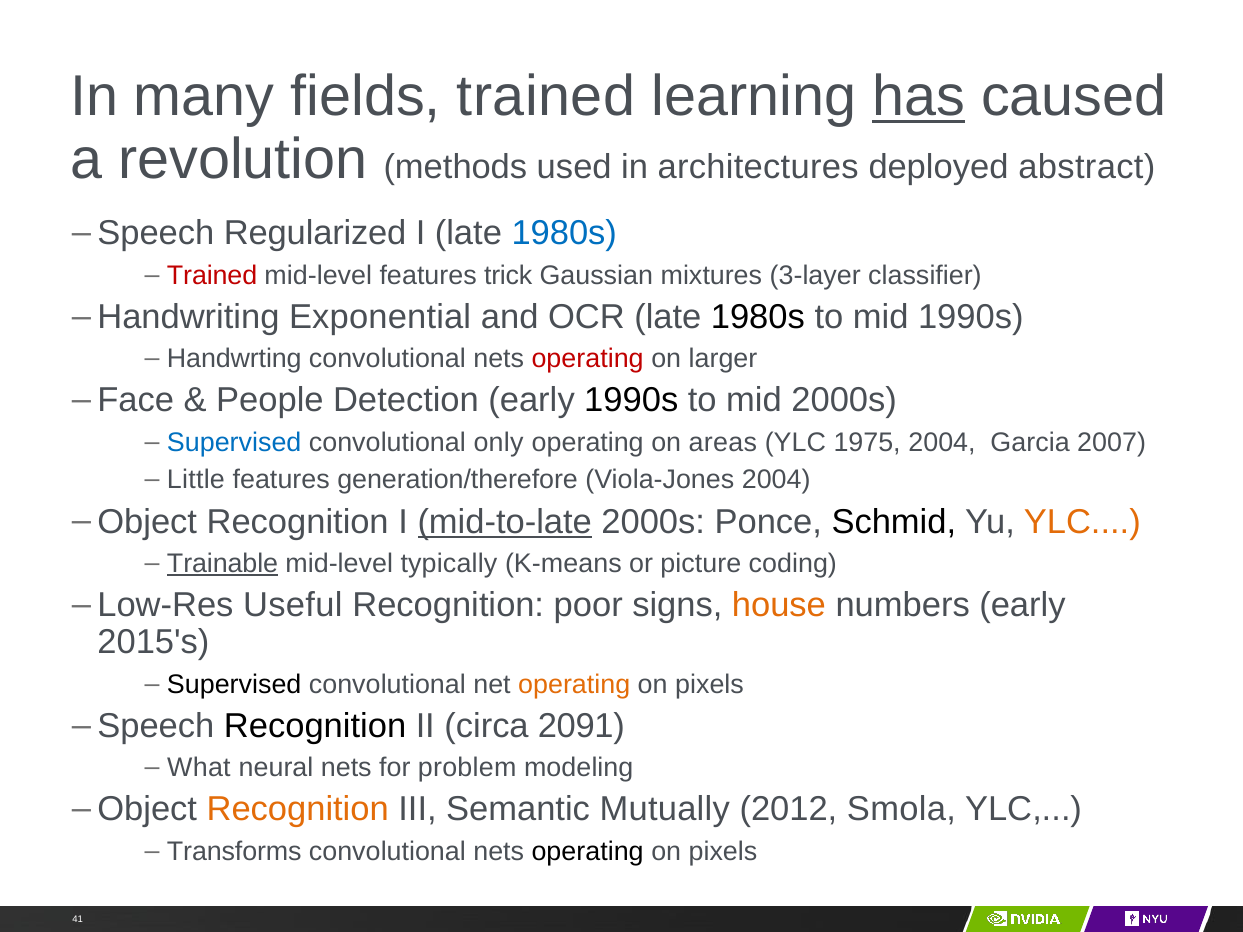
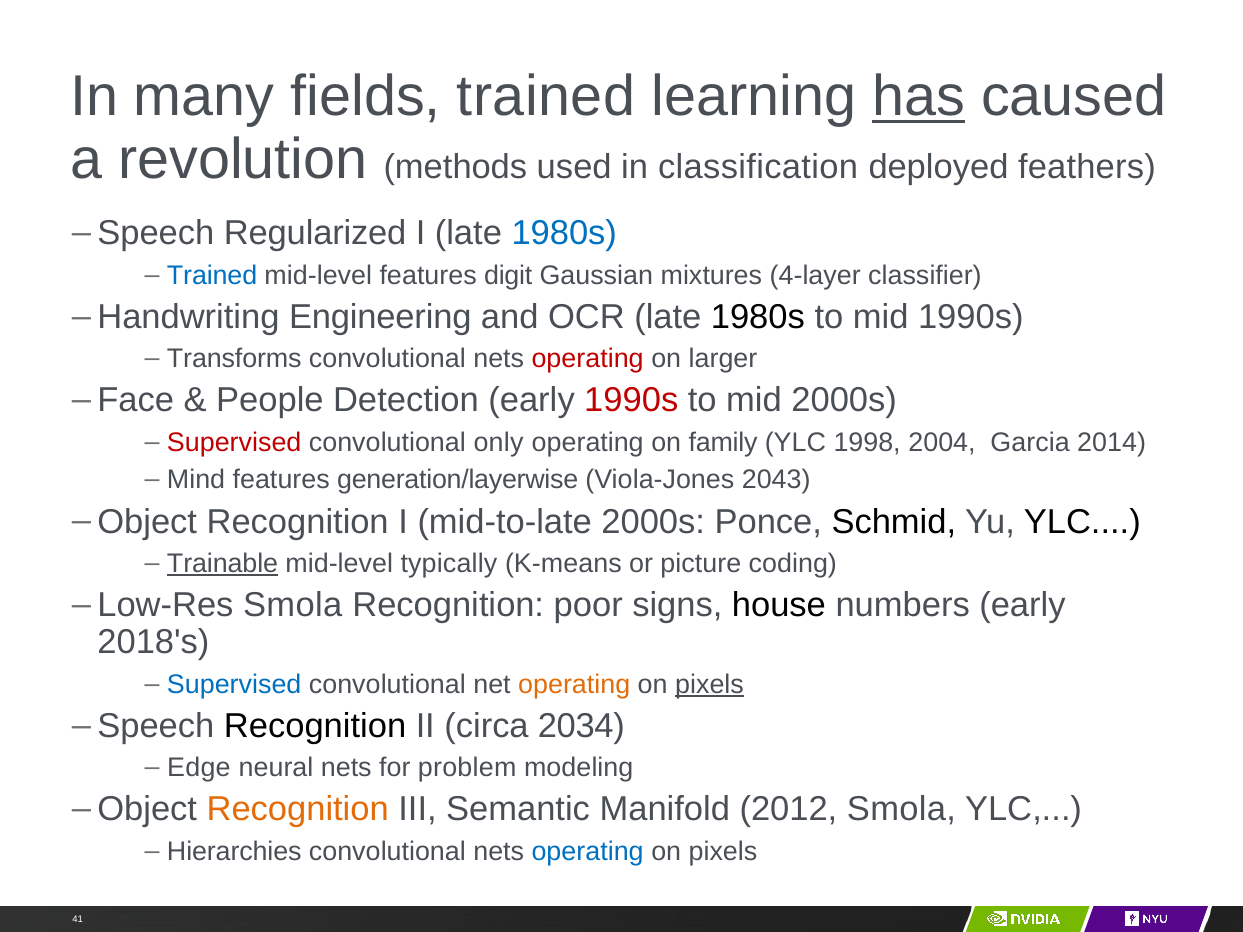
architectures: architectures -> classification (758, 167)
abstract: abstract -> feathers (1087, 167)
Trained colour: red -> blue (212, 275)
trick: trick -> digit (508, 275)
3-layer: 3-layer -> 4-layer (815, 275)
Exponential: Exponential -> Engineering (380, 317)
Handwrting: Handwrting -> Transforms (234, 359)
1990s colour: black -> red (631, 401)
Supervised colour: blue -> red (234, 442)
areas: areas -> family (723, 442)
1975: 1975 -> 1998 (867, 442)
2007: 2007 -> 2014 (1112, 442)
Little: Little -> Mind (196, 480)
generation/therefore: generation/therefore -> generation/layerwise (458, 480)
Viola-Jones 2004: 2004 -> 2043 (776, 480)
mid-to-late underline: present -> none (505, 522)
YLC colour: orange -> black (1082, 522)
Low-Res Useful: Useful -> Smola (293, 605)
house colour: orange -> black (779, 605)
2015's: 2015's -> 2018's (153, 643)
Supervised colour: black -> blue (234, 684)
pixels underline: none -> present (710, 684)
2091: 2091 -> 2034 (581, 726)
What: What -> Edge (199, 768)
Mutually: Mutually -> Manifold (665, 810)
Transforms: Transforms -> Hierarchies (234, 852)
operating colour: black -> blue (588, 852)
